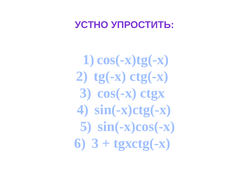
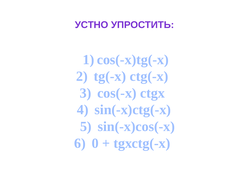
3: 3 -> 0 (95, 143)
